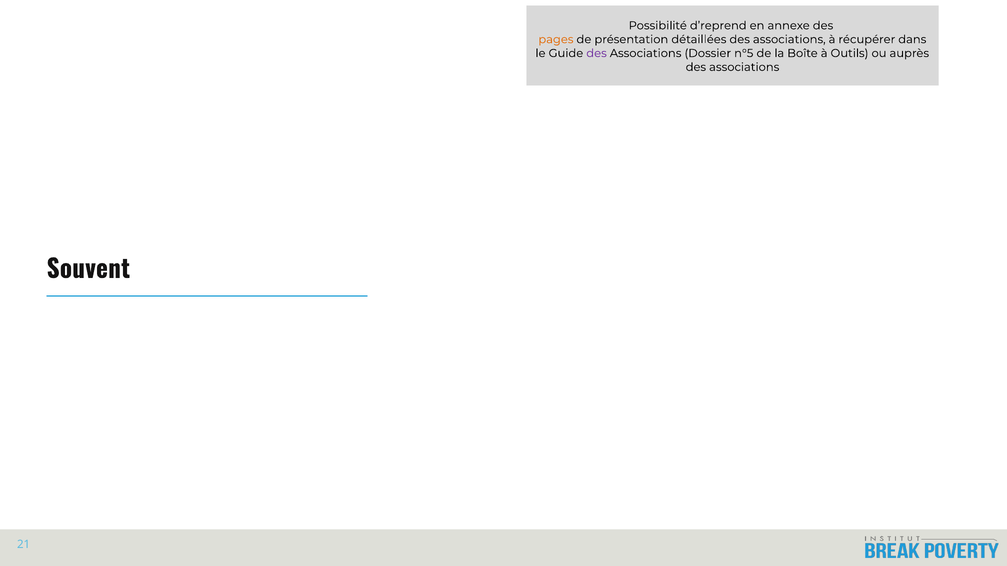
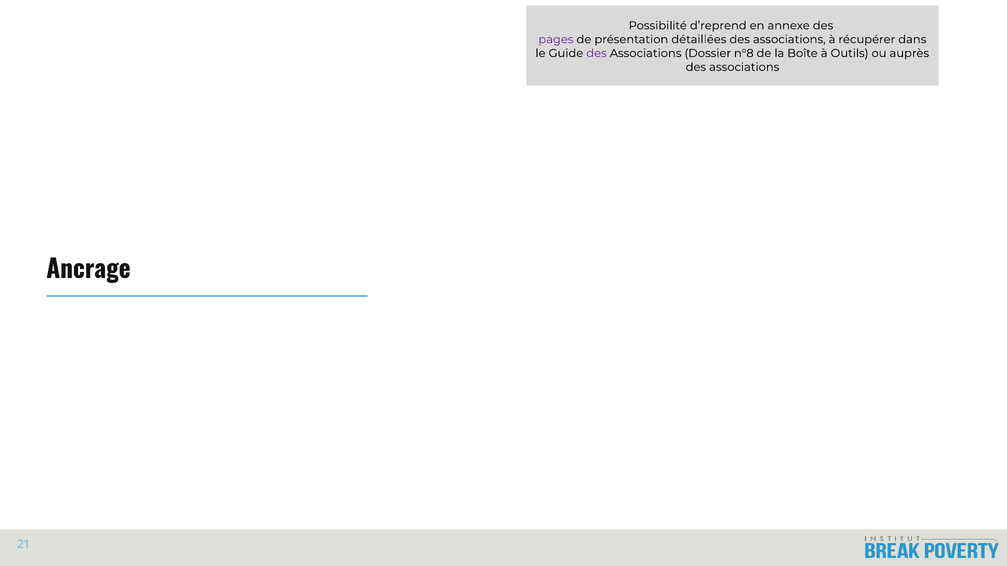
pages colour: orange -> purple (556, 39)
n°5: n°5 -> n°8 (744, 53)
Souvent: Souvent -> Ancrage (88, 270)
